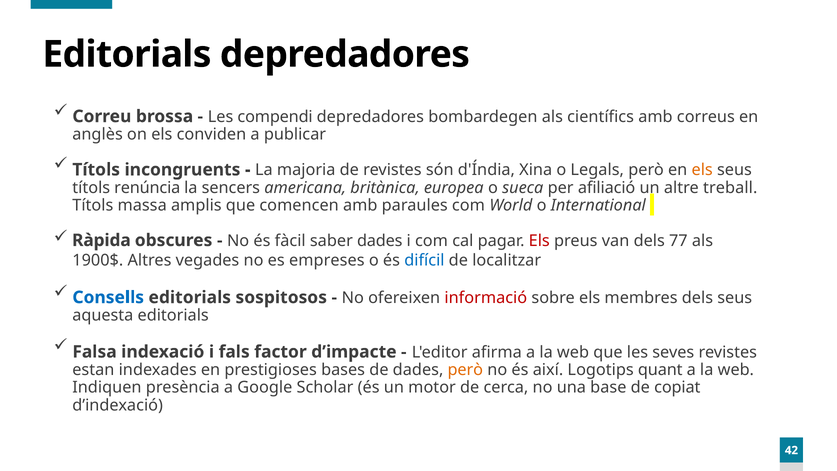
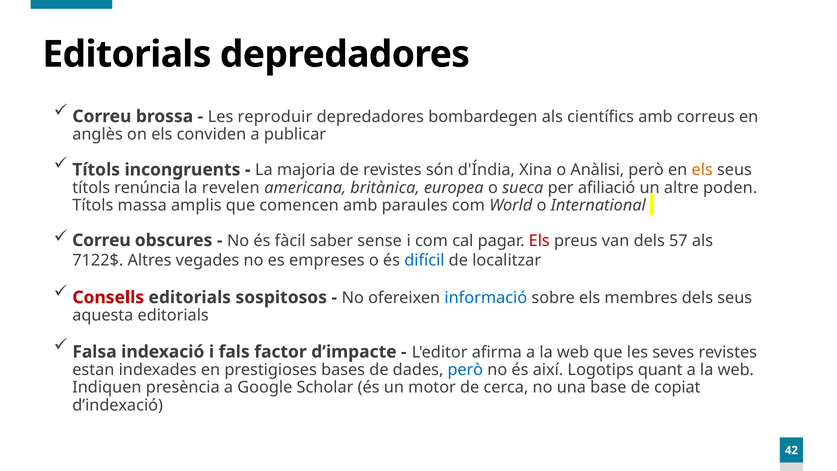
compendi: compendi -> reproduir (275, 117)
Legals: Legals -> Anàlisi (597, 170)
sencers: sencers -> revelen (231, 188)
treball: treball -> poden (730, 188)
Ràpida: Ràpida -> Correu (101, 240)
saber dades: dades -> sense (380, 241)
77: 77 -> 57 (678, 241)
1900$: 1900$ -> 7122$ (98, 260)
Consells colour: blue -> red (108, 297)
informació colour: red -> blue (486, 298)
però colour: orange -> blue (465, 370)
